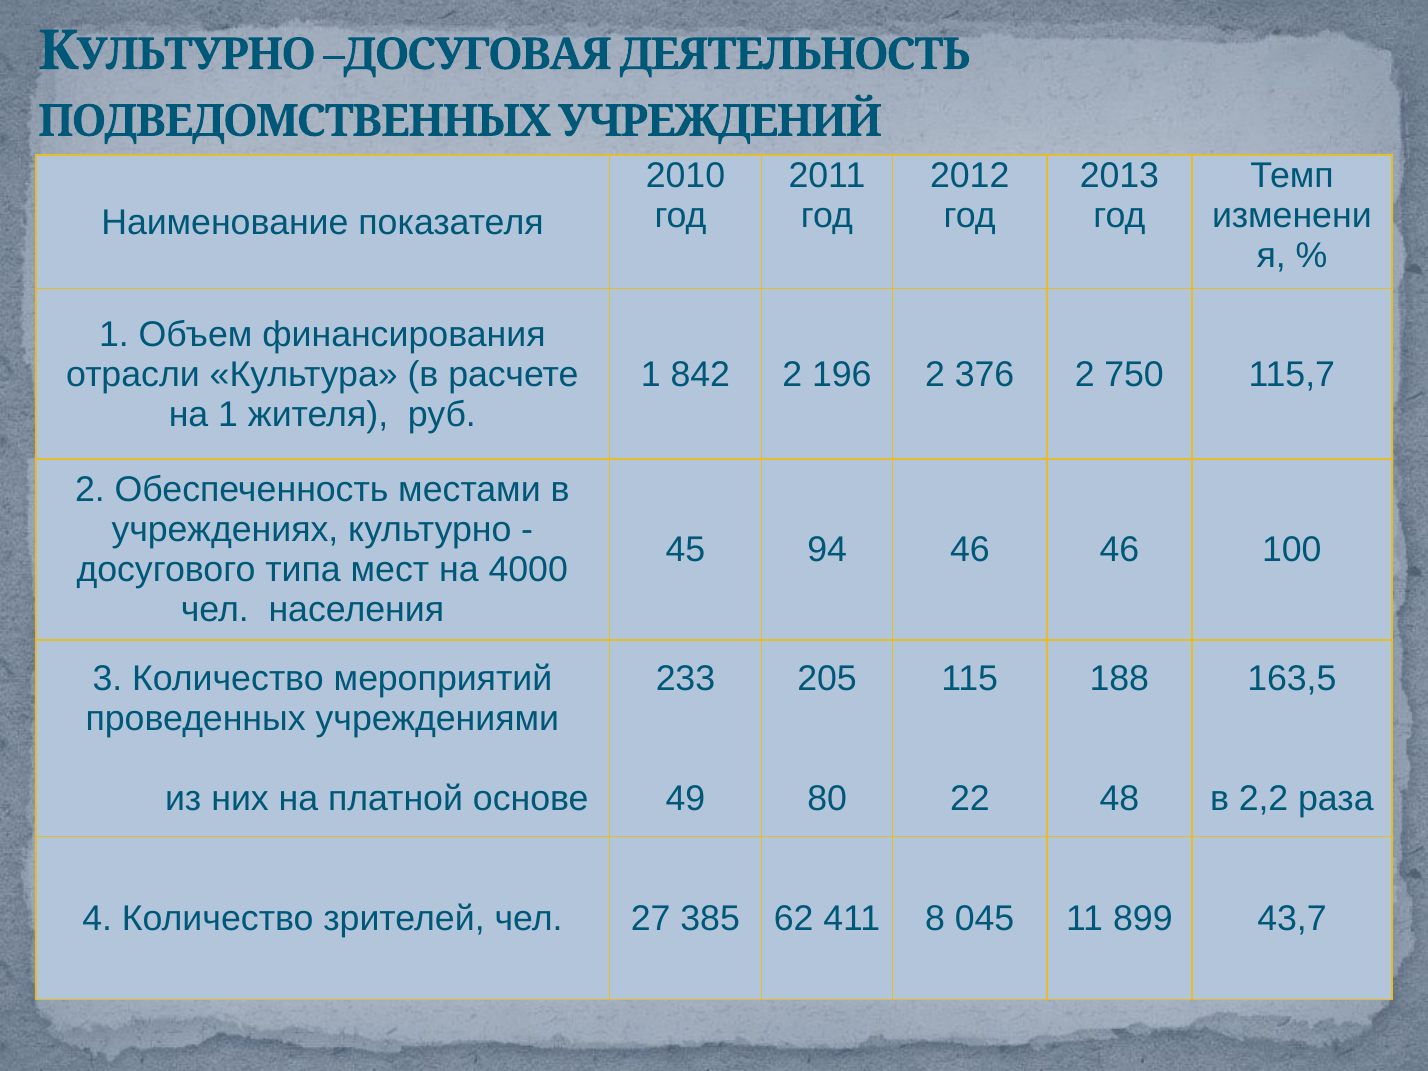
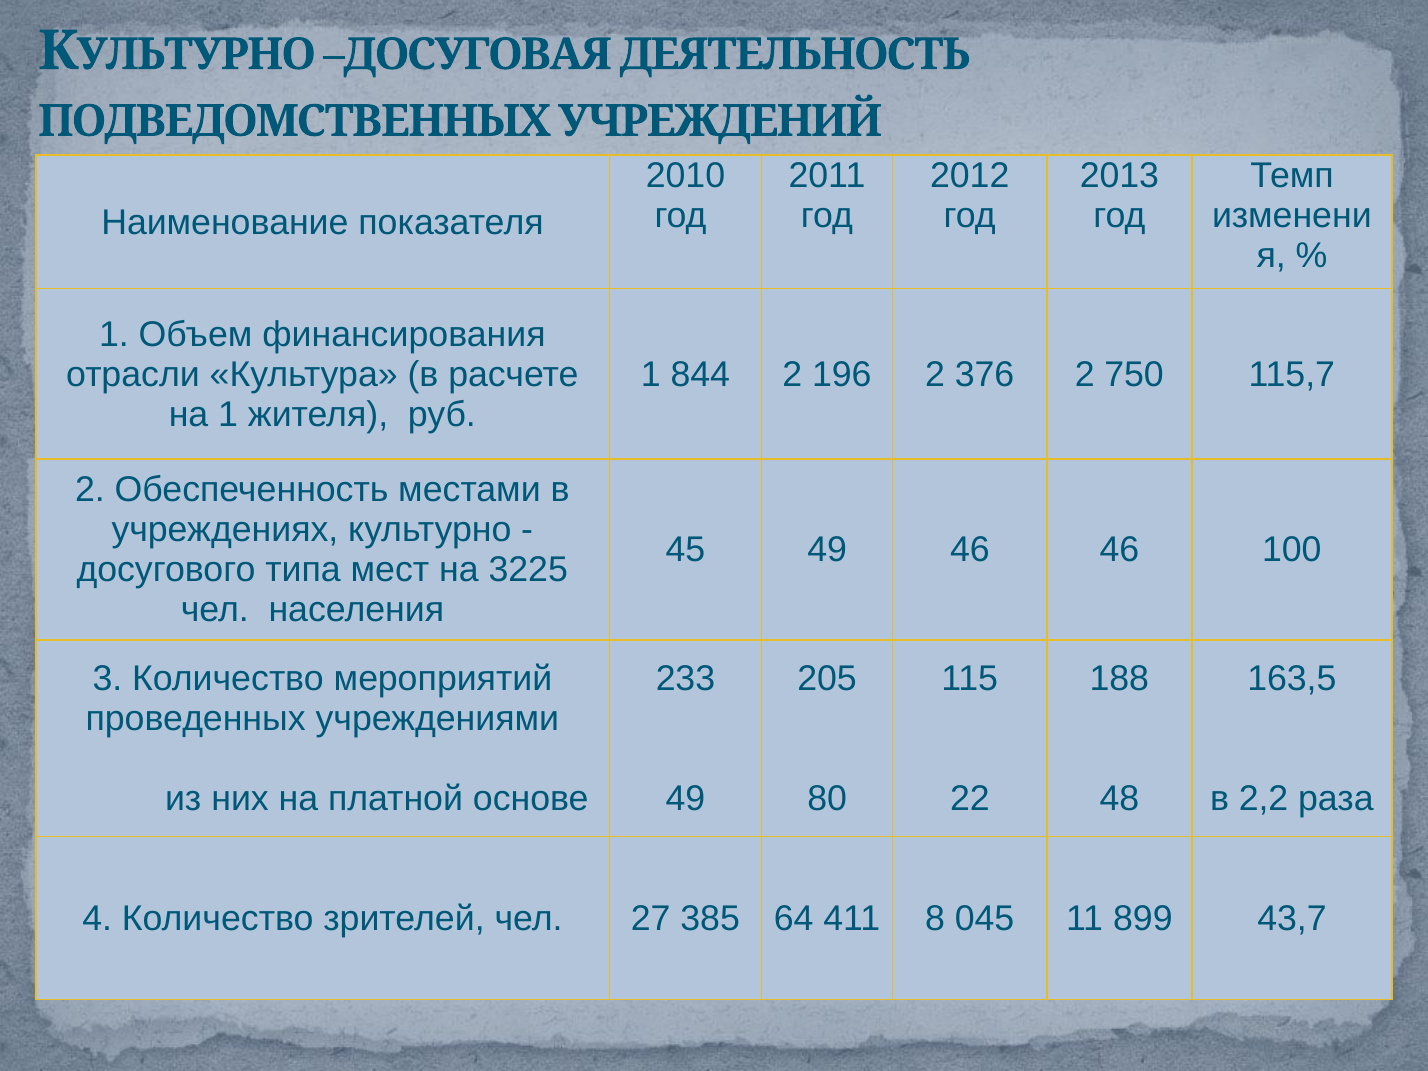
842: 842 -> 844 (700, 374)
45 94: 94 -> 49 (827, 550)
4000: 4000 -> 3225 (528, 570)
62: 62 -> 64 (794, 919)
